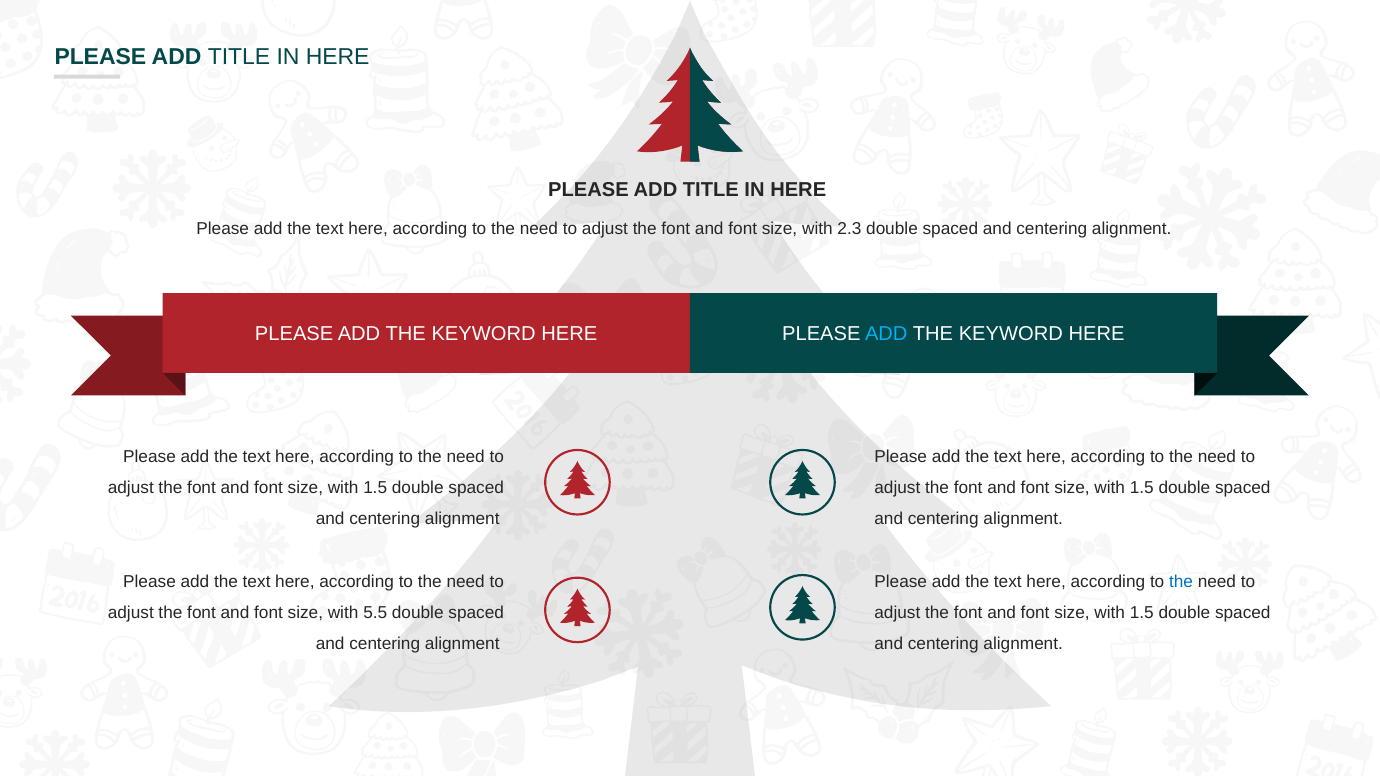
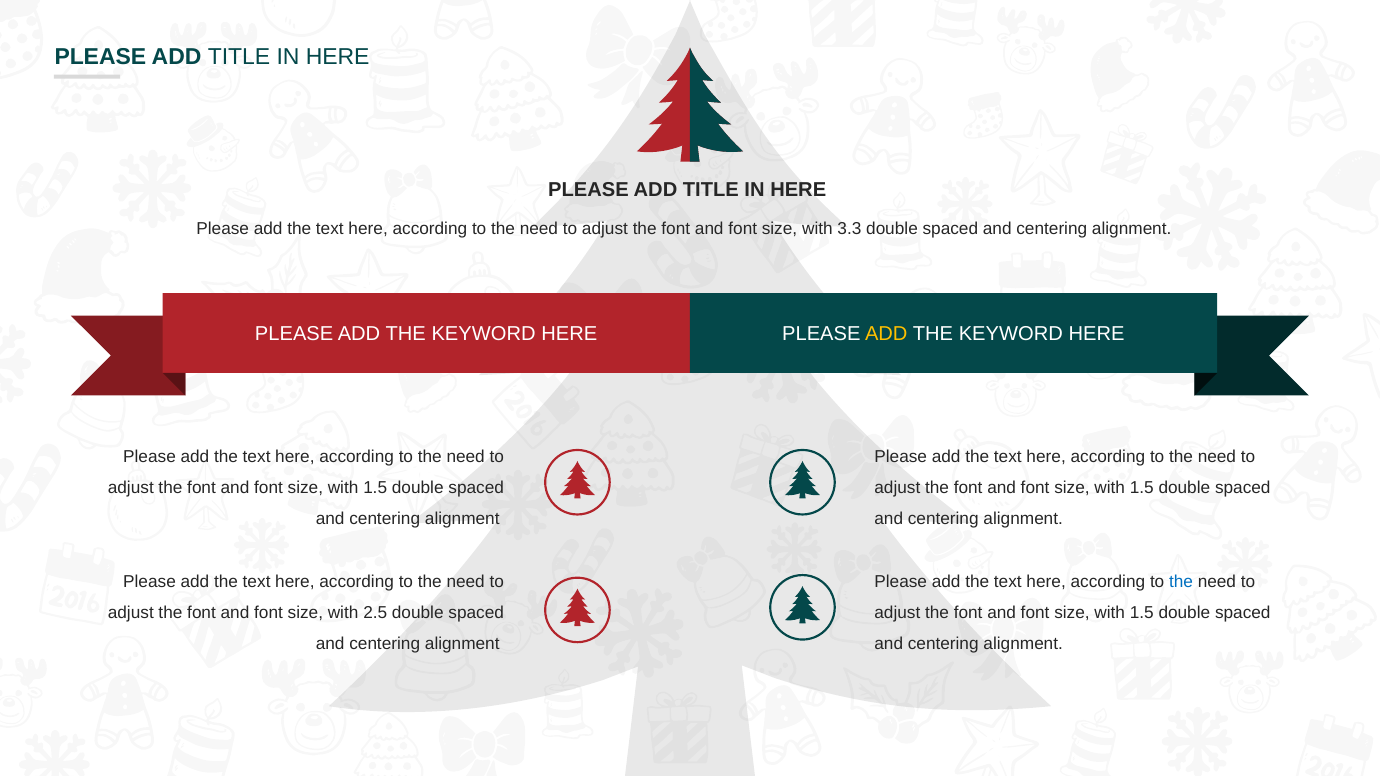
2.3: 2.3 -> 3.3 (849, 229)
ADD colour: light blue -> yellow (886, 334)
5.5: 5.5 -> 2.5 (375, 613)
